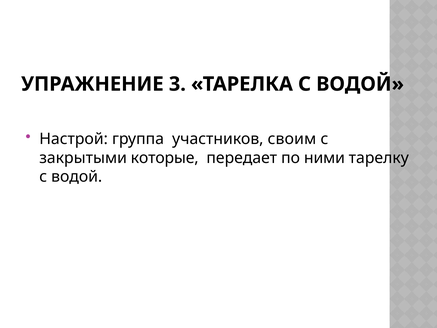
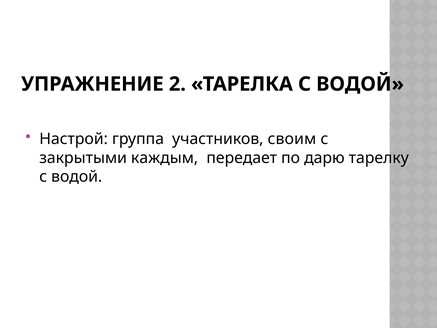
3: 3 -> 2 (177, 84)
которые: которые -> каждым (165, 158)
ними: ними -> дарю (324, 158)
